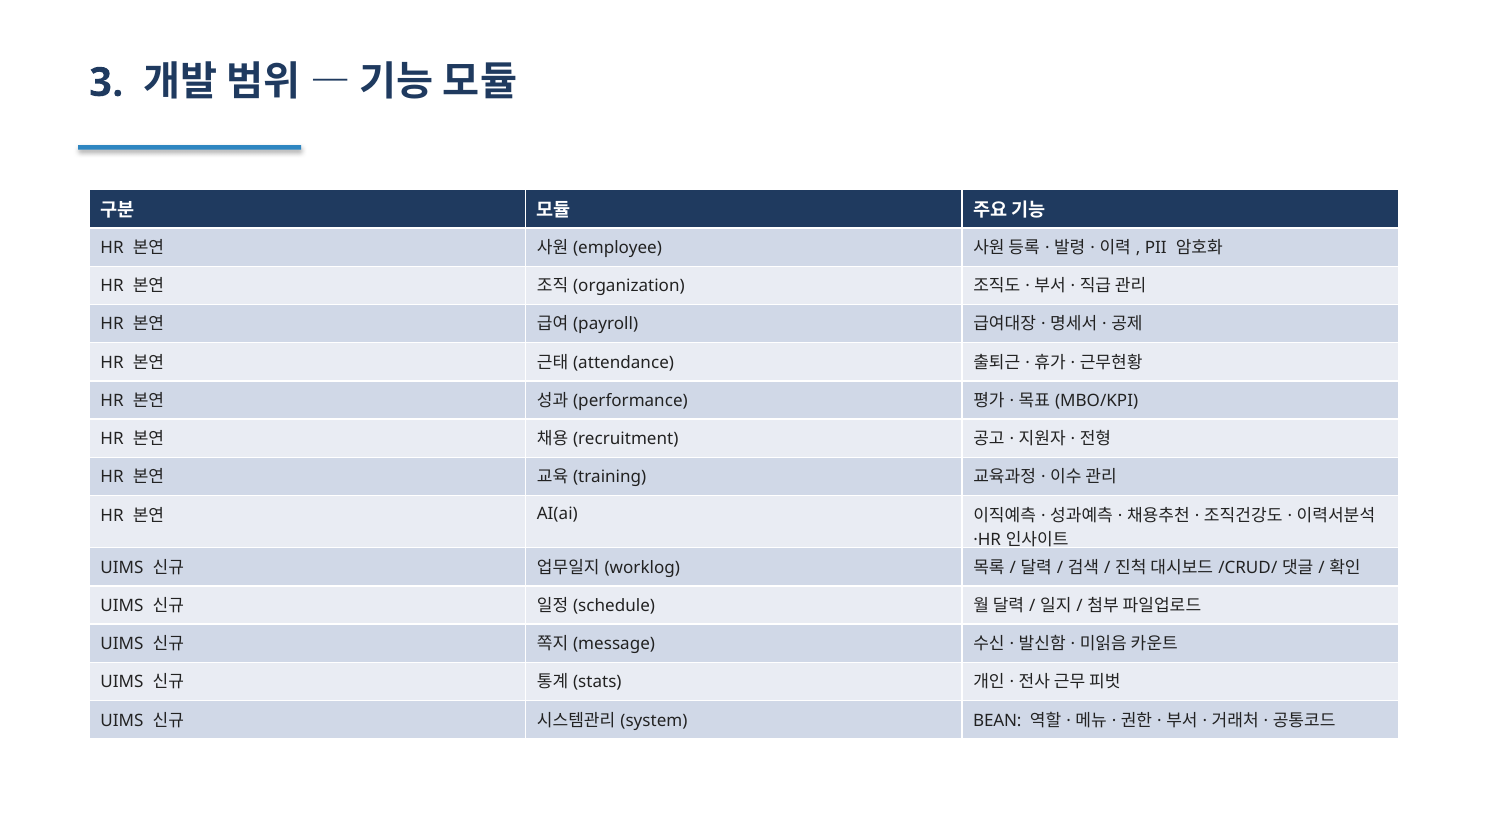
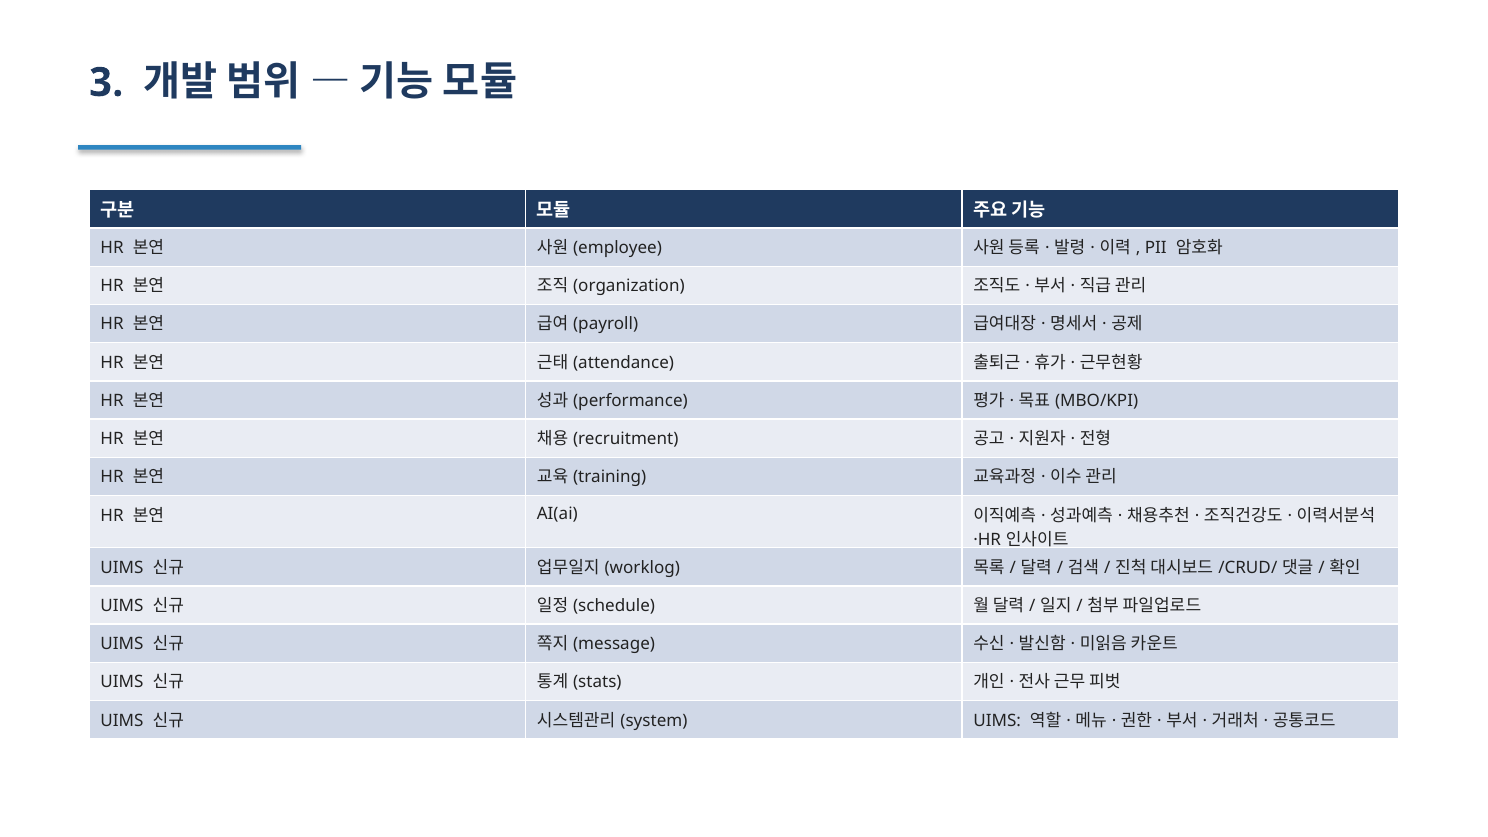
BEAN: BEAN -> UIMS (997, 720)
